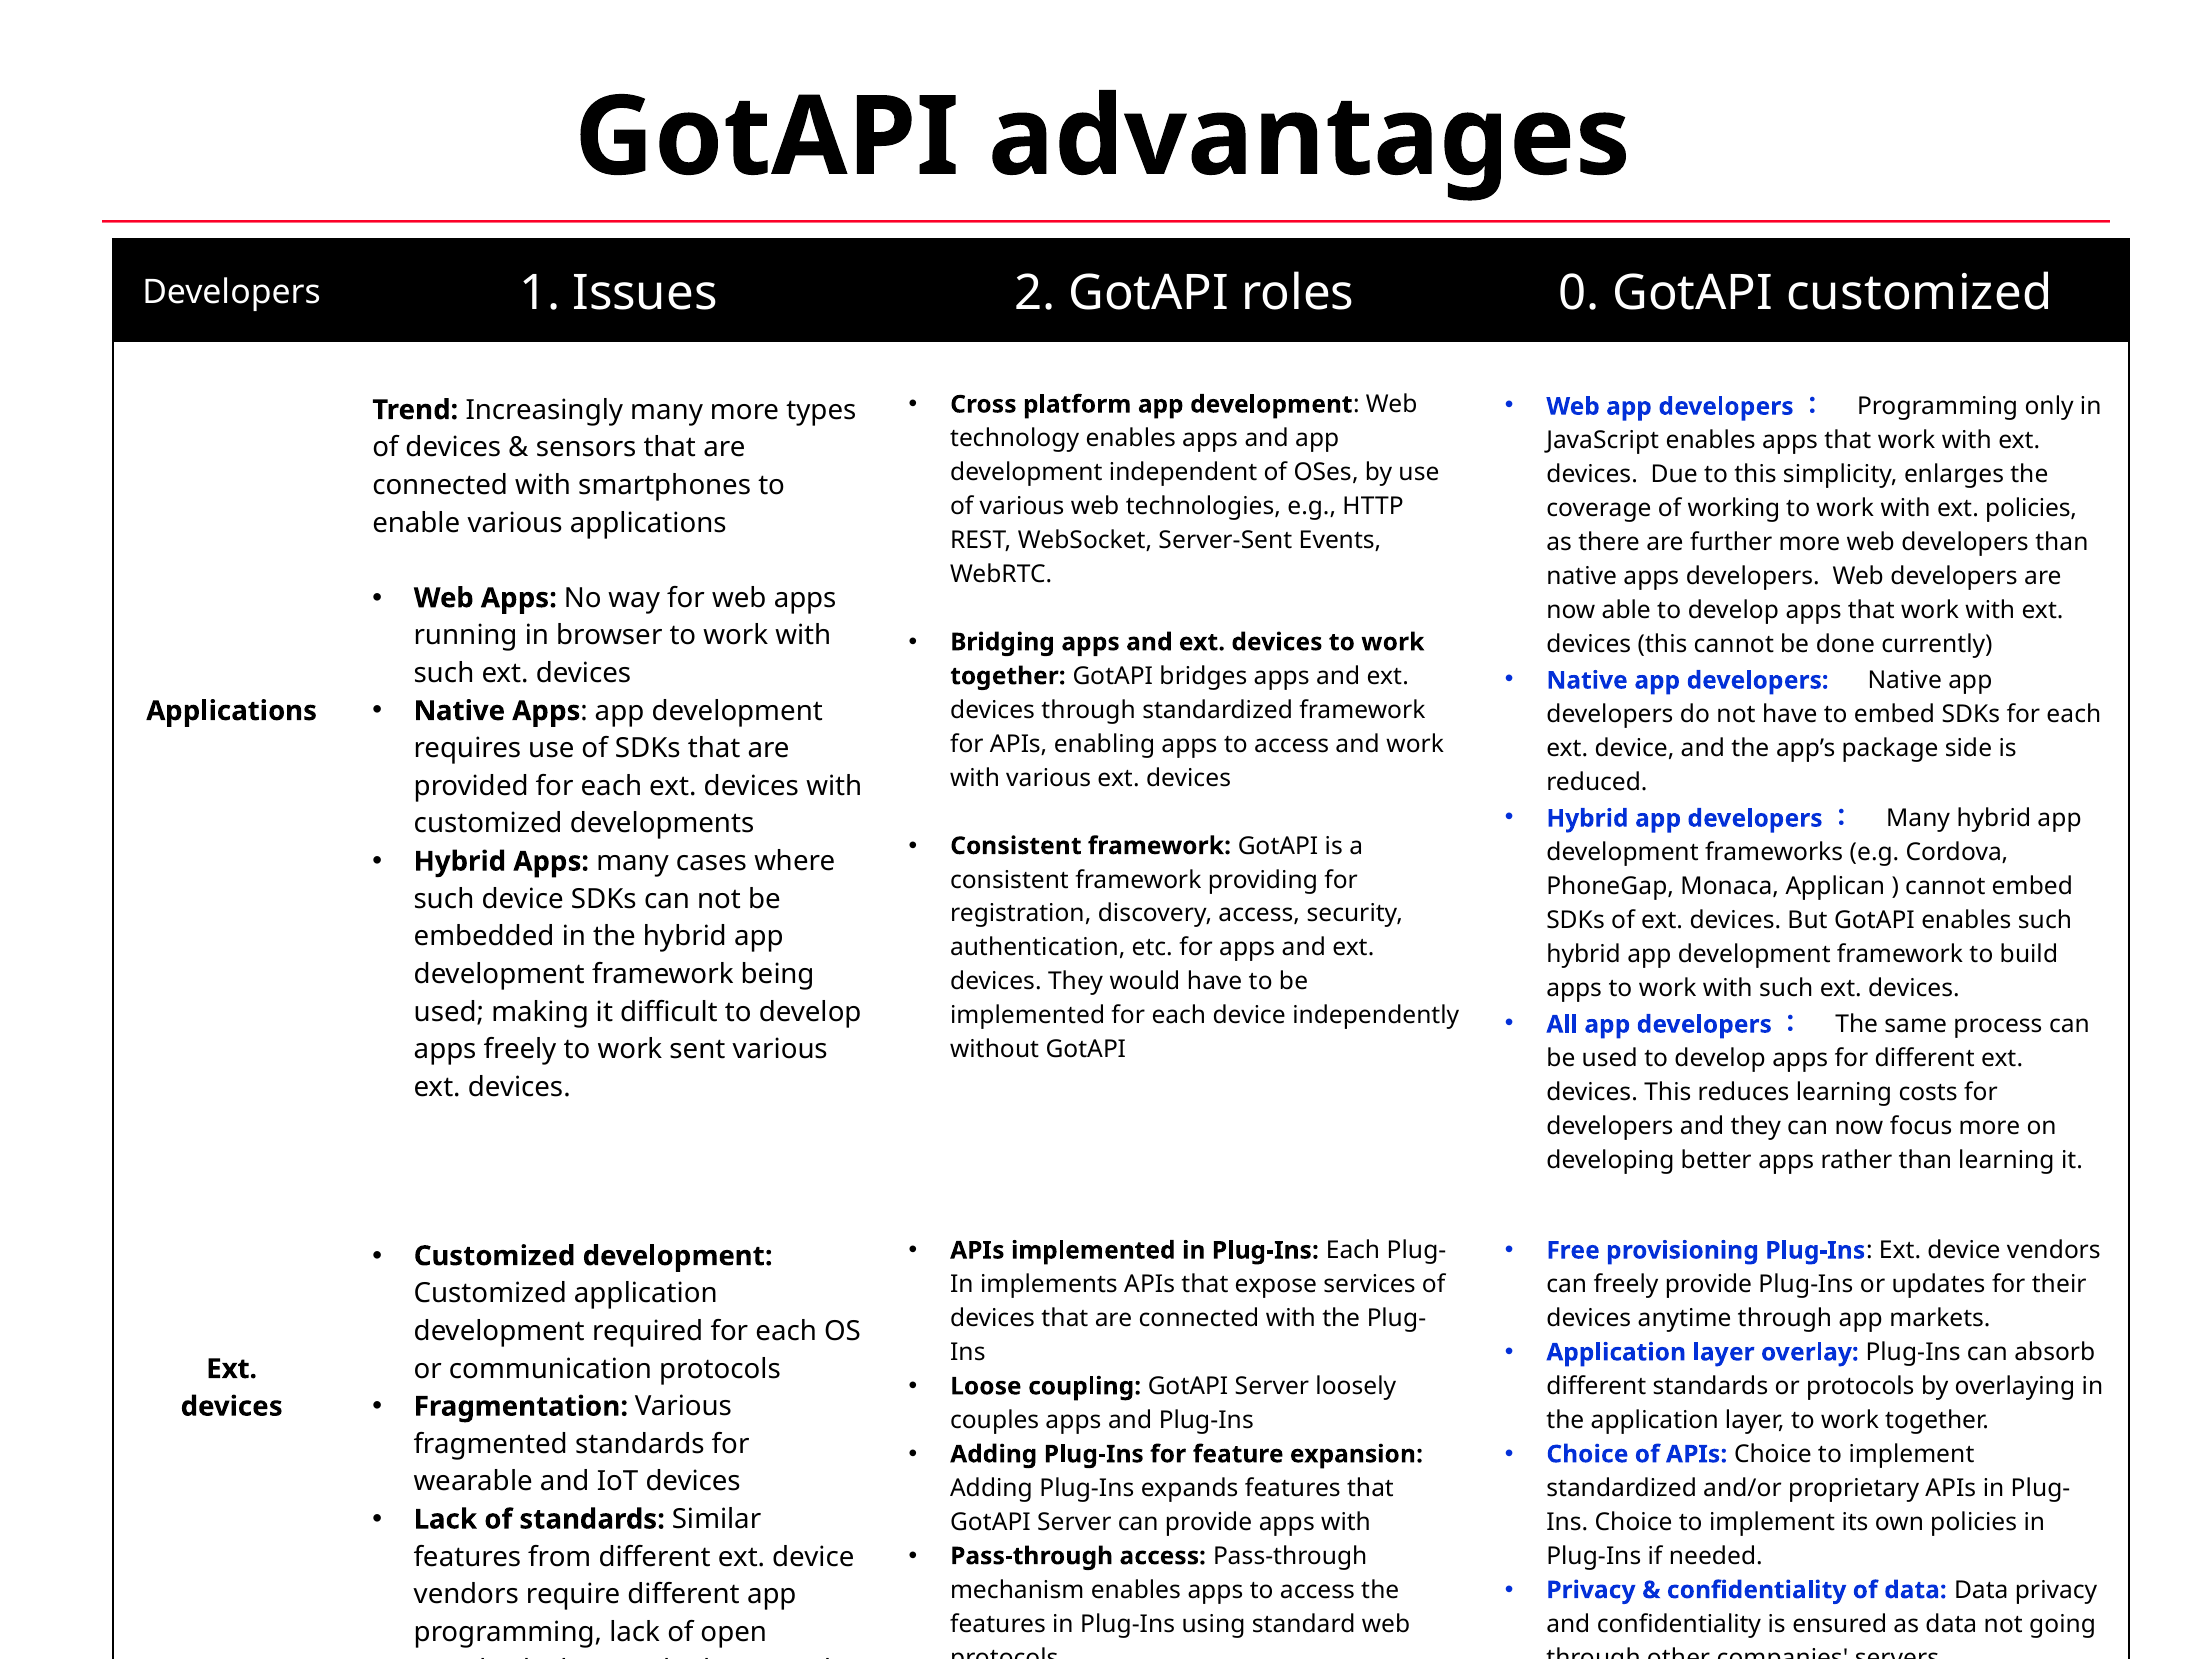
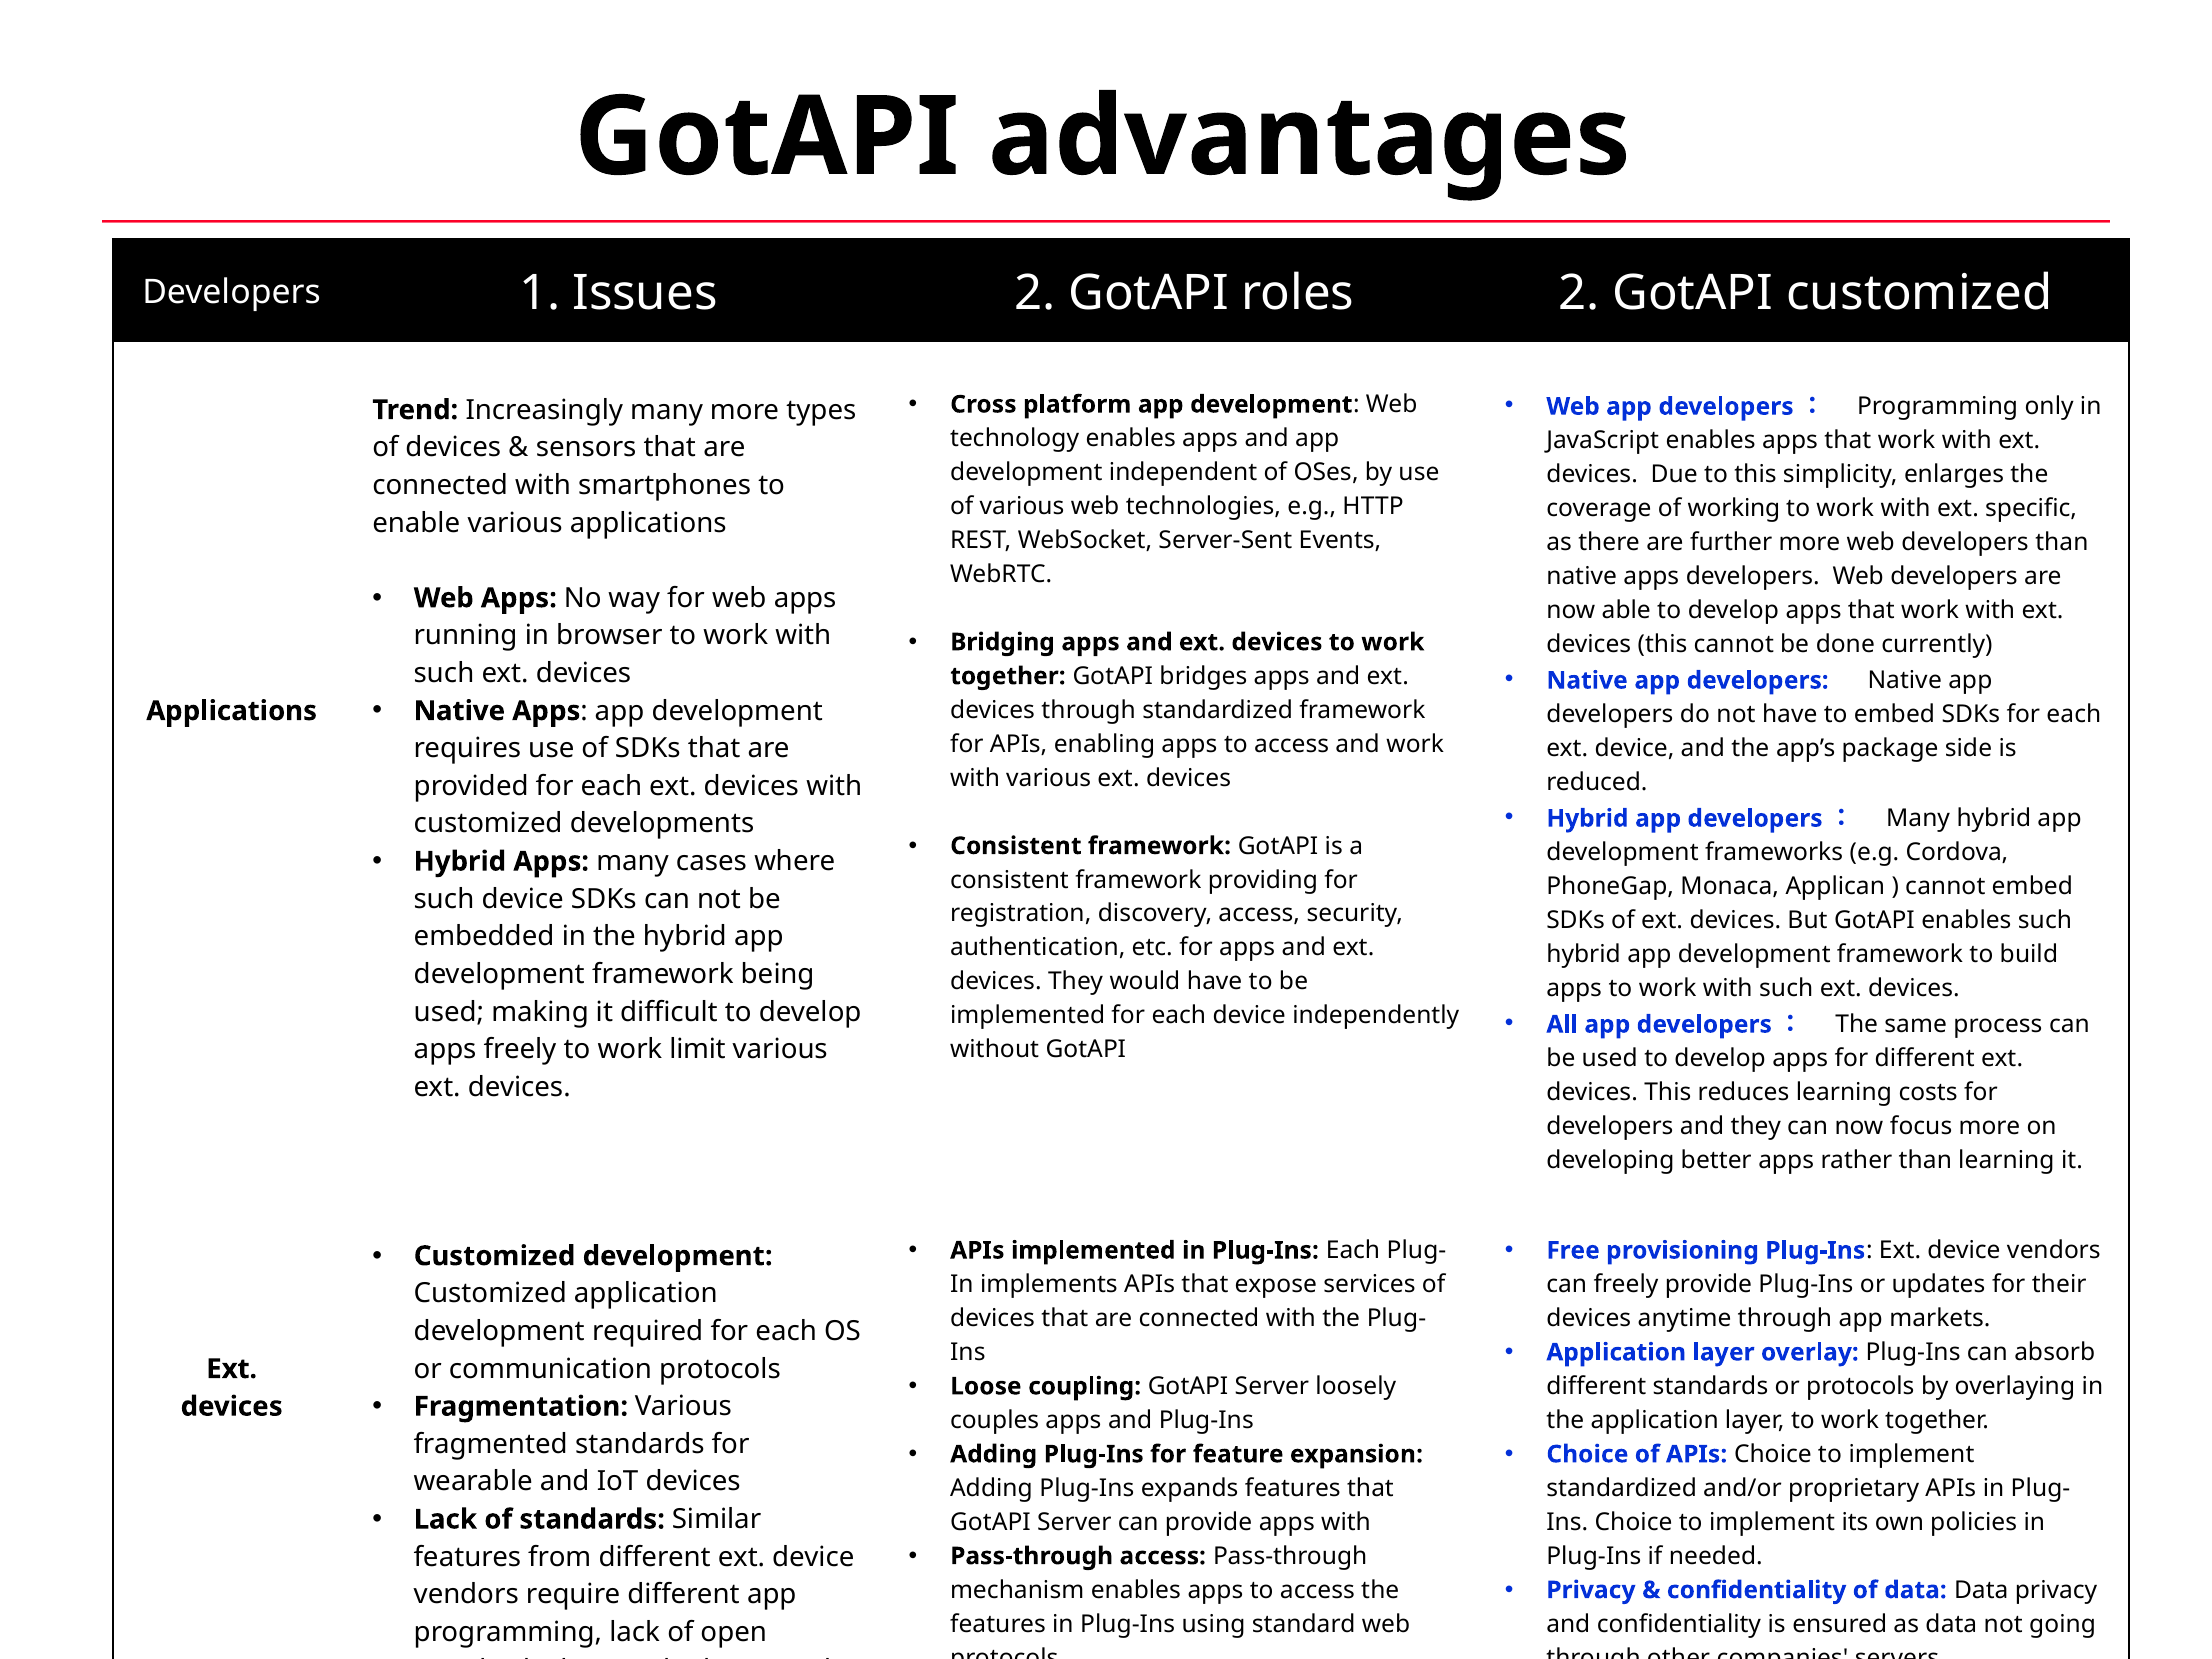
roles 0: 0 -> 2 (1580, 293)
ext policies: policies -> specific (2031, 508)
sent: sent -> limit (698, 1050)
